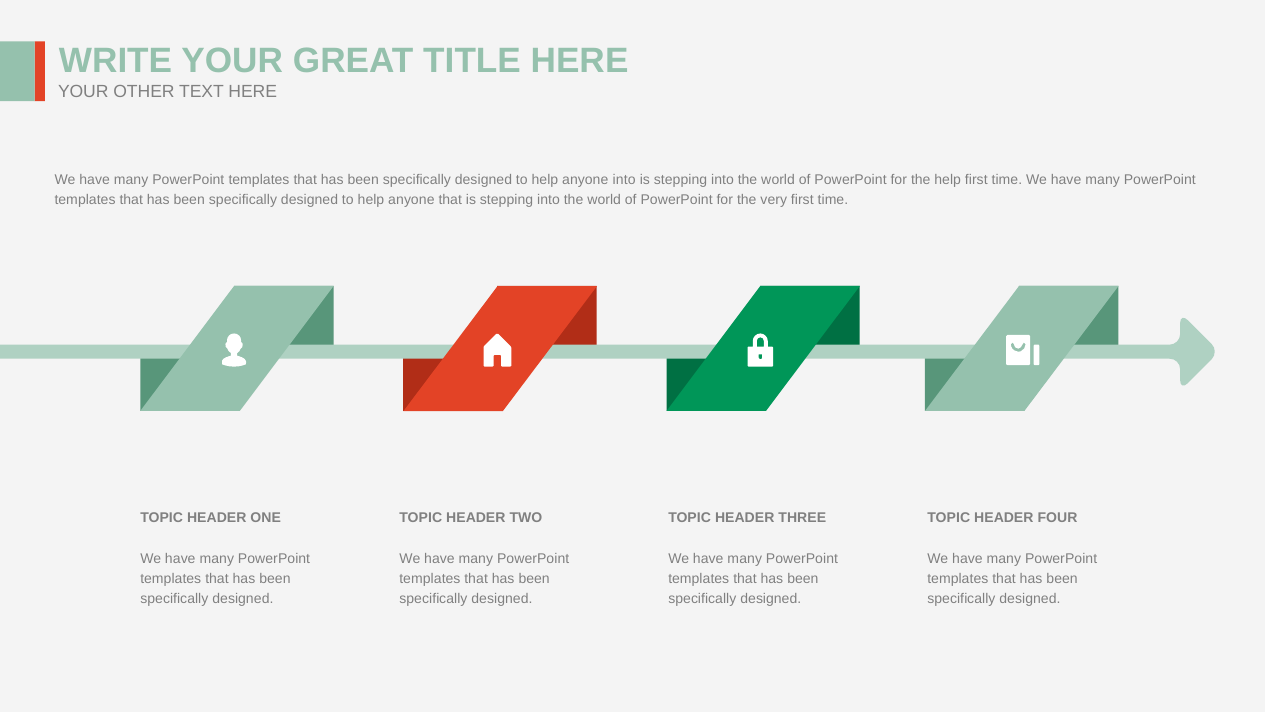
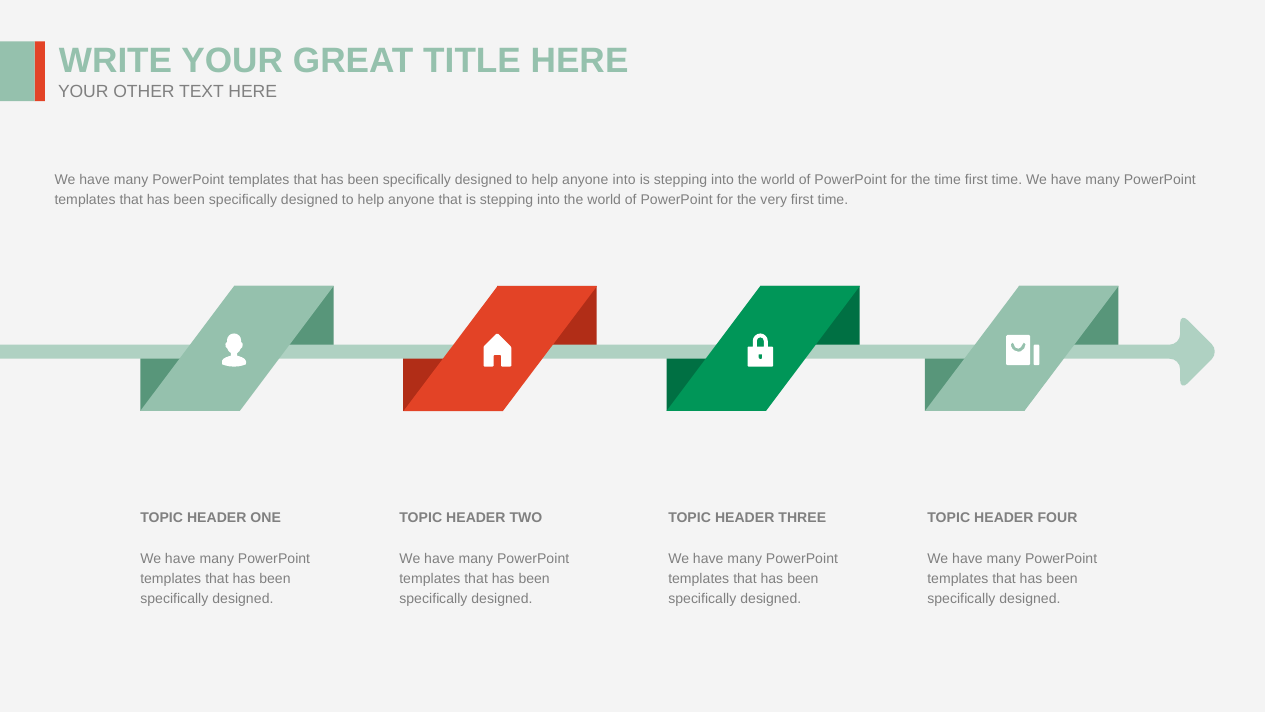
the help: help -> time (948, 179)
